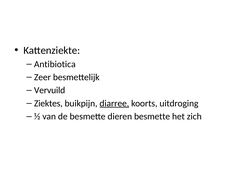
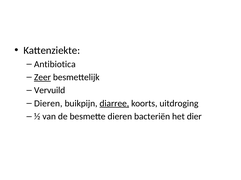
Zeer underline: none -> present (42, 78)
Ziektes: Ziektes -> Dieren (48, 104)
dieren besmette: besmette -> bacteriën (152, 117)
zich: zich -> dier (194, 117)
